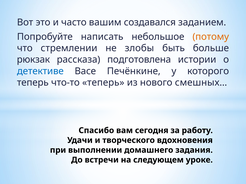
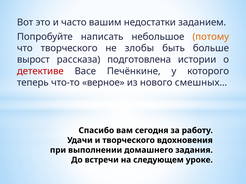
создавался: создавался -> нeдocтaтки (150, 22)
что стремлении: стремлении -> творческого (69, 48)
рюкзак: рюкзак -> вырост (33, 60)
детективе colour: blue -> red (40, 71)
что-то теперь: теперь -> верное (103, 83)
